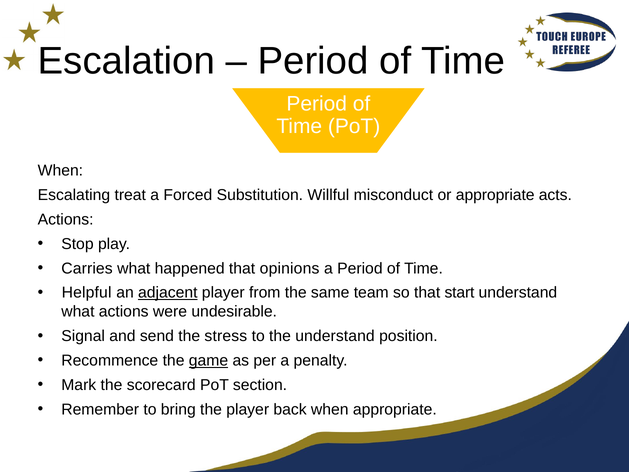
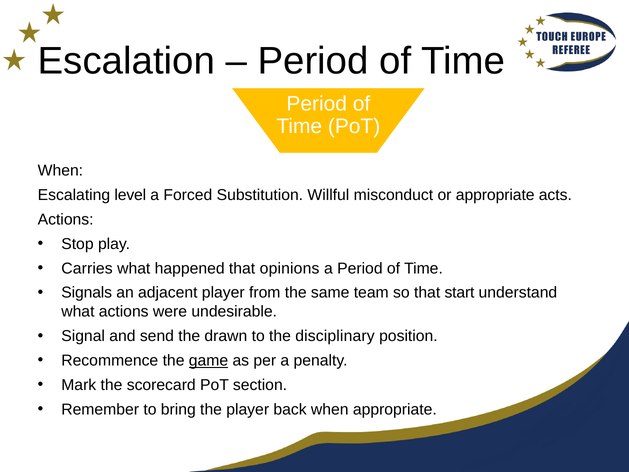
treat: treat -> level (130, 195)
Helpful: Helpful -> Signals (87, 293)
adjacent underline: present -> none (168, 293)
stress: stress -> drawn (226, 336)
the understand: understand -> disciplinary (335, 336)
